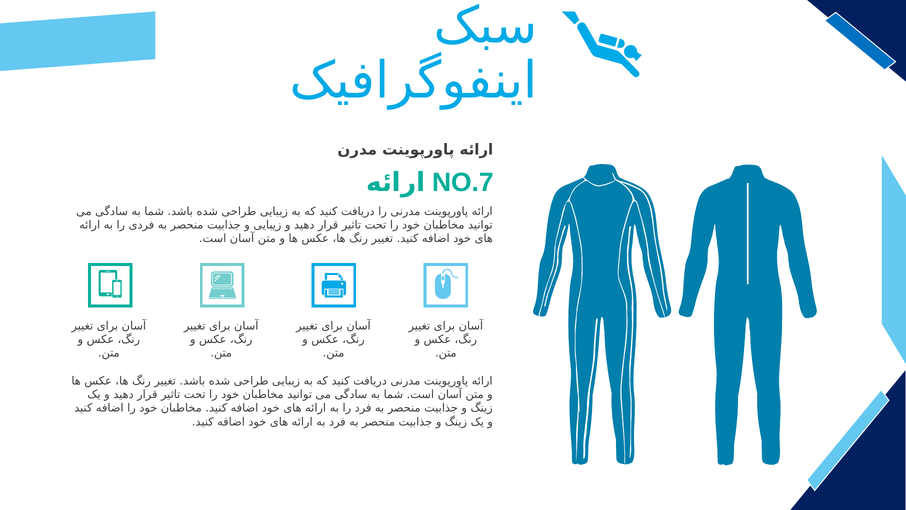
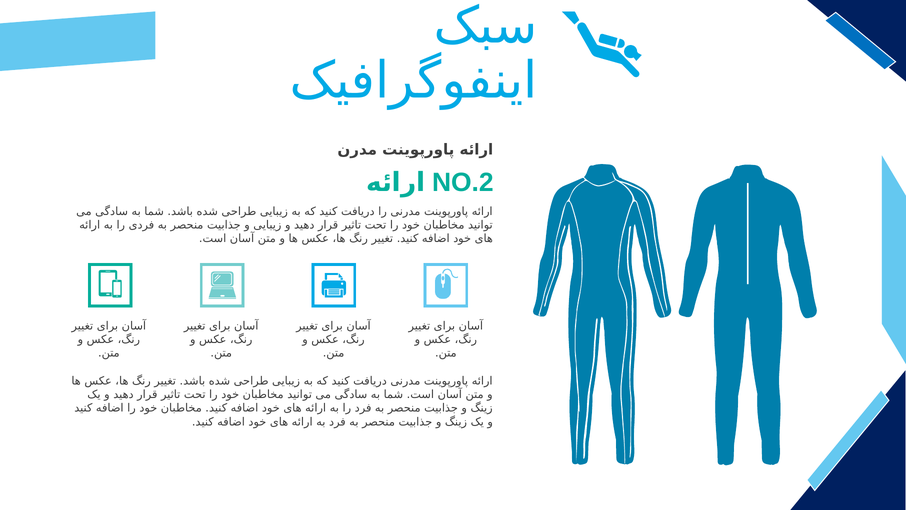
NO.7: NO.7 -> NO.2 (463, 182)
